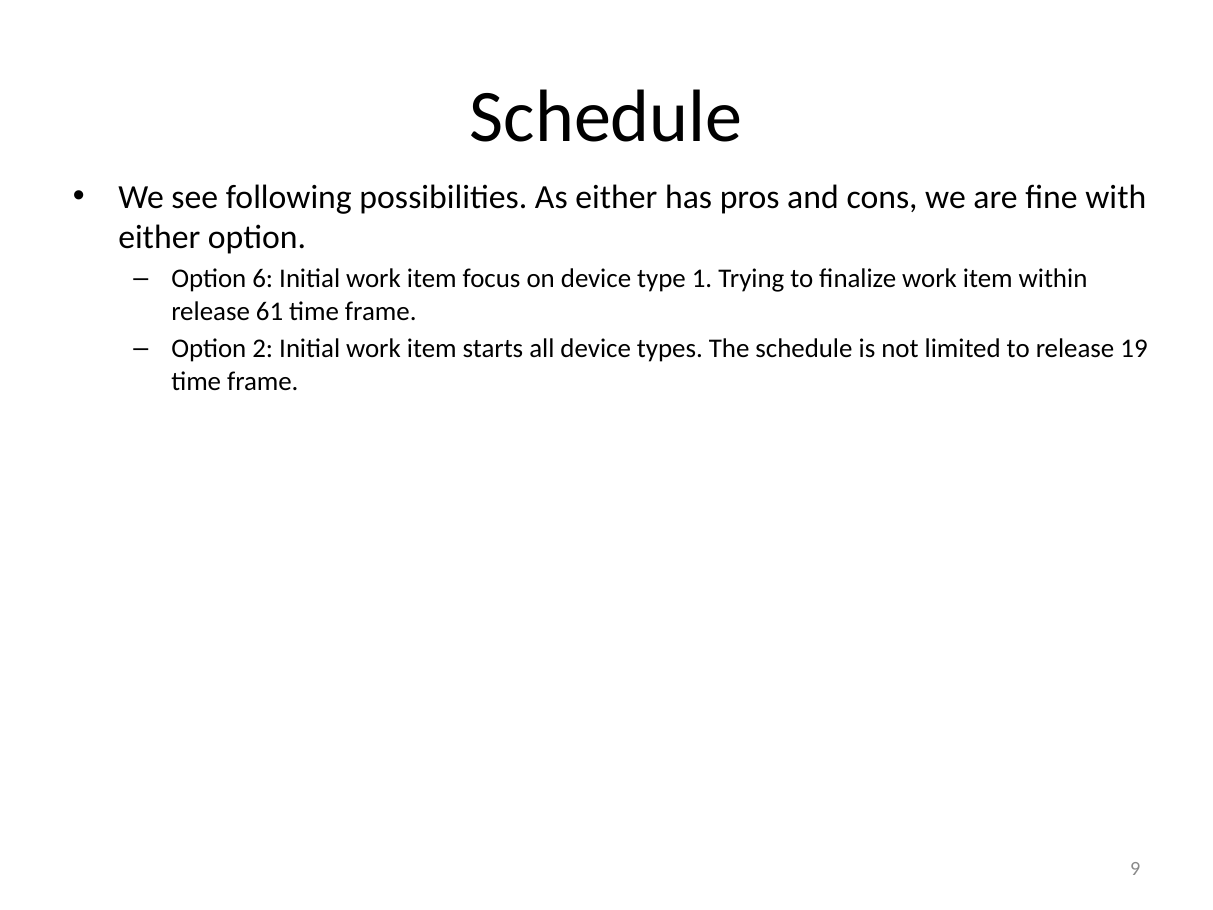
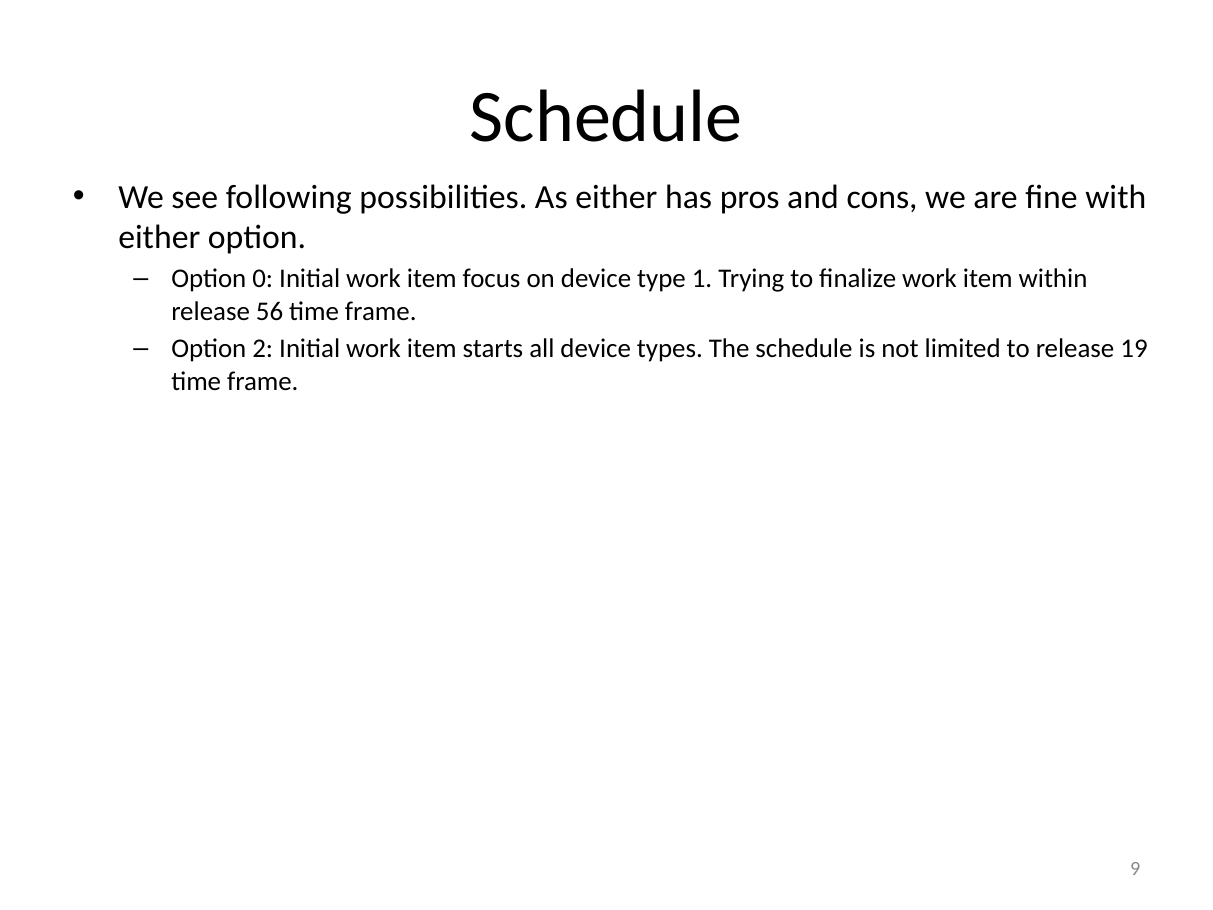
6: 6 -> 0 (263, 279)
61: 61 -> 56 (270, 311)
